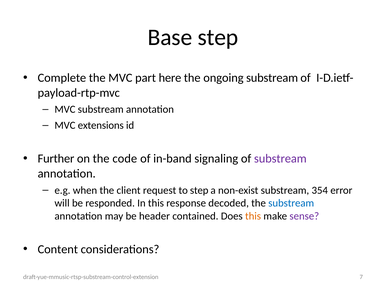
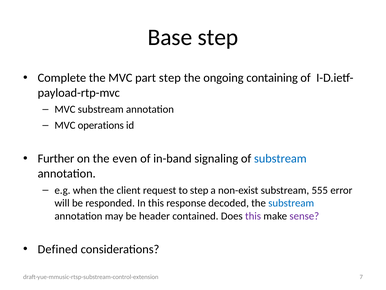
part here: here -> step (170, 78)
ongoing substream: substream -> containing (272, 78)
extensions: extensions -> operations (101, 125)
code: code -> even (125, 158)
substream colour: purple -> blue (280, 158)
354: 354 -> 555 (320, 190)
this colour: orange -> purple (253, 216)
Content: Content -> Defined (58, 249)
